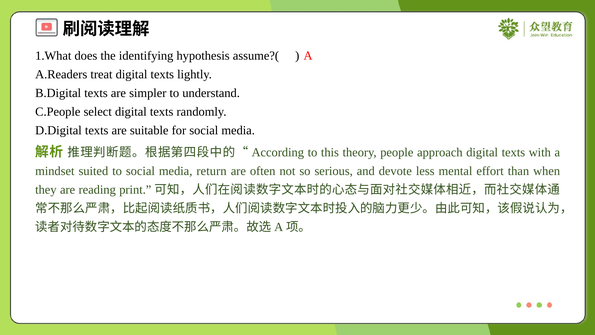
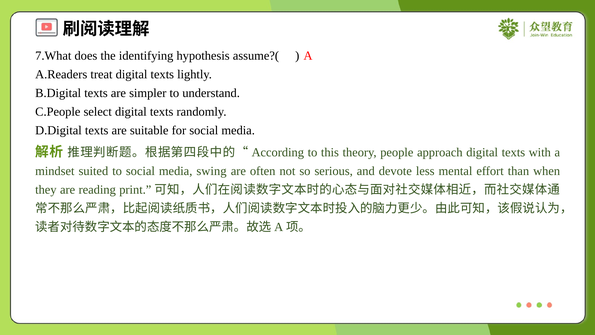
1.What: 1.What -> 7.What (53, 56)
return: return -> swing (212, 171)
